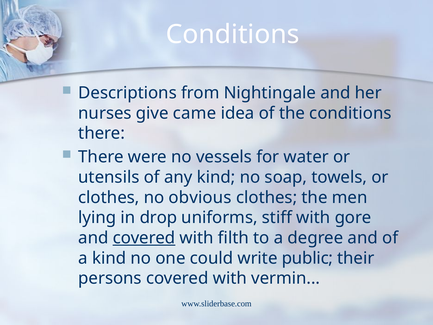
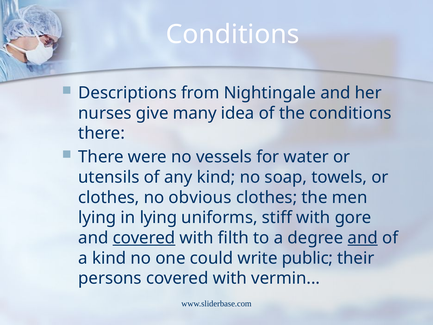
came: came -> many (195, 113)
in drop: drop -> lying (158, 218)
and underline: none -> present (363, 238)
